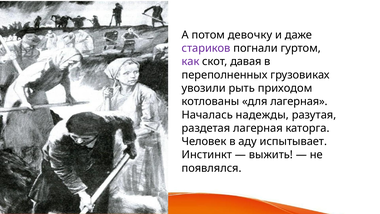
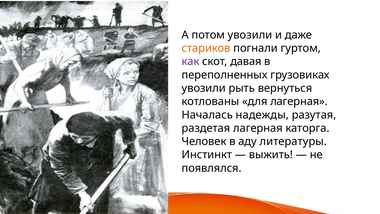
потом девочку: девочку -> увозили (250, 35)
стариков colour: purple -> orange (206, 48)
приходом: приходом -> вернуться (285, 88)
испытывает: испытывает -> литературы (293, 141)
